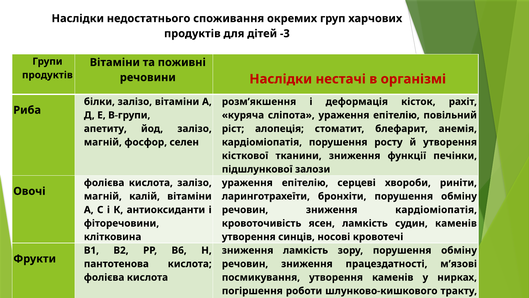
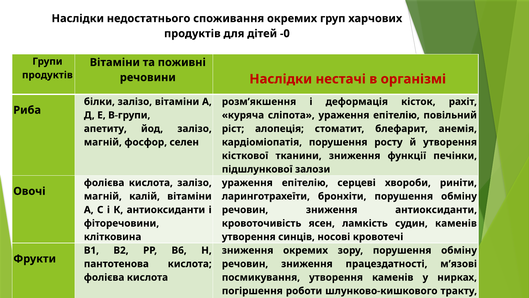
-3: -3 -> -0 (285, 34)
зниження кардіоміопатія: кардіоміопатія -> антиоксиданти (436, 210)
зниження ламкість: ламкість -> окремих (306, 250)
